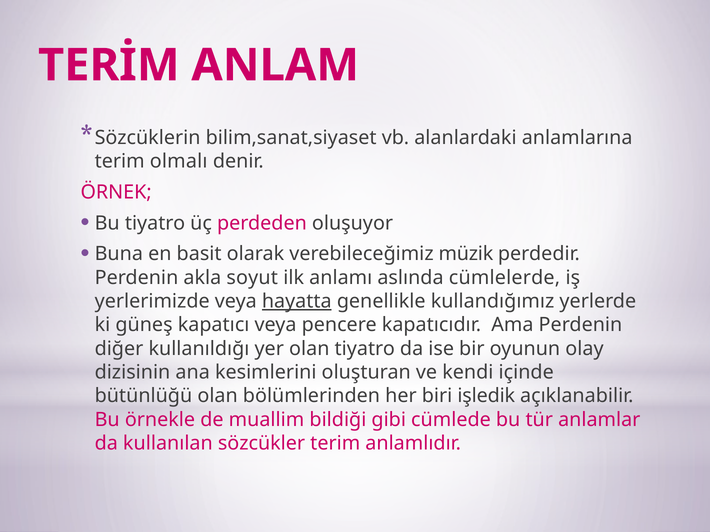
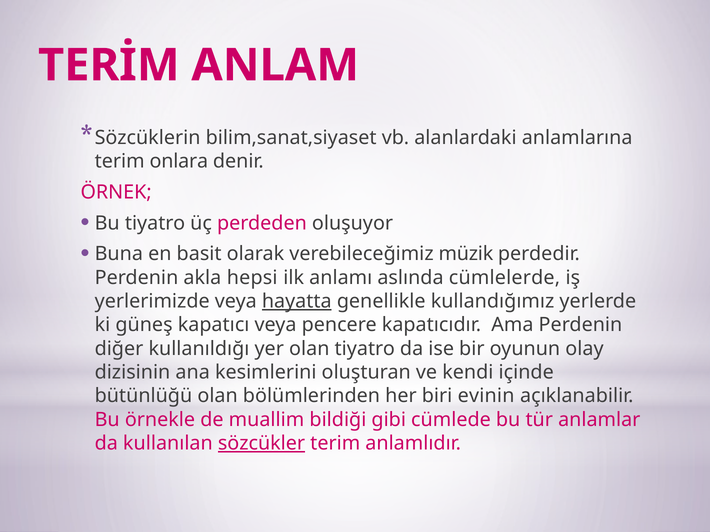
olmalı: olmalı -> onlara (179, 161)
soyut: soyut -> hepsi (252, 278)
işledik: işledik -> evinin (486, 396)
sözcükler underline: none -> present (261, 444)
